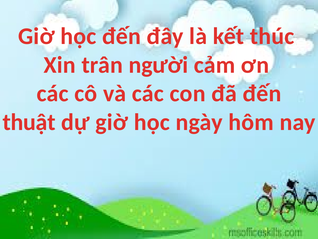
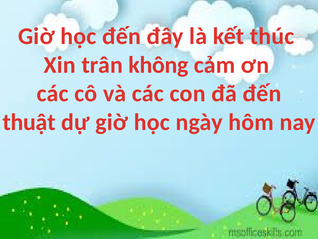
người: người -> không (158, 65)
